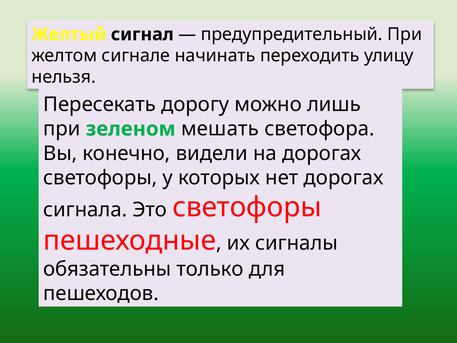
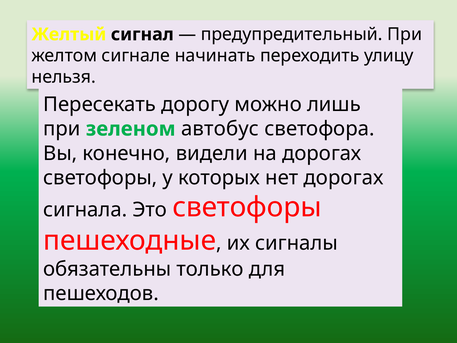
мешать: мешать -> автобус (220, 129)
